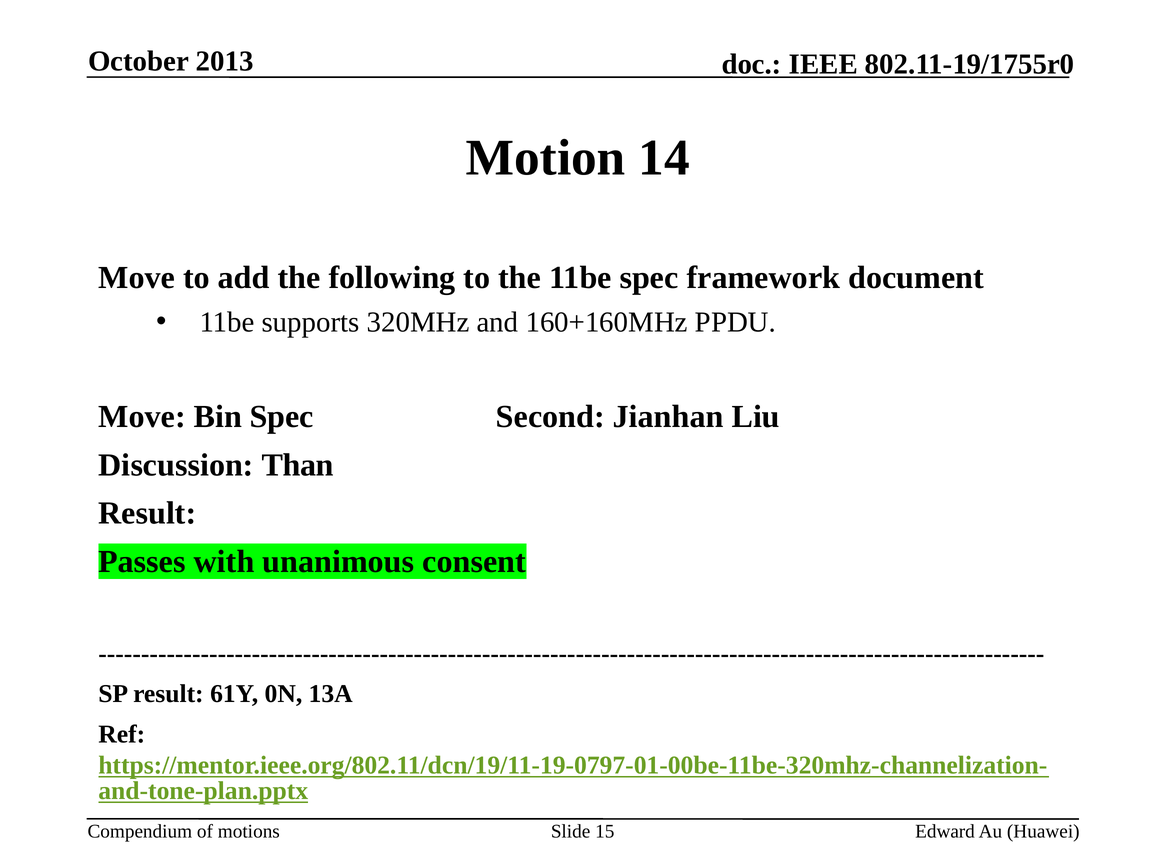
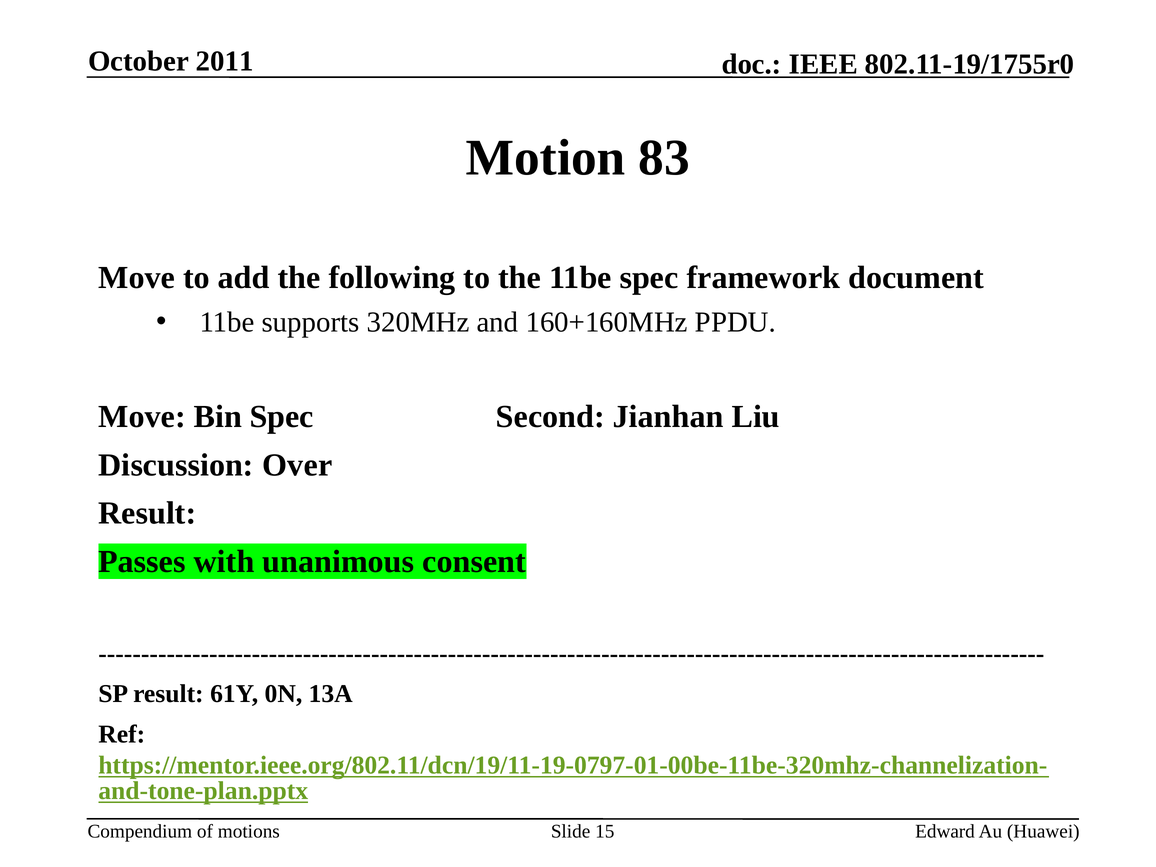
2013: 2013 -> 2011 (225, 61)
14: 14 -> 83 (664, 158)
Than: Than -> Over (297, 465)
